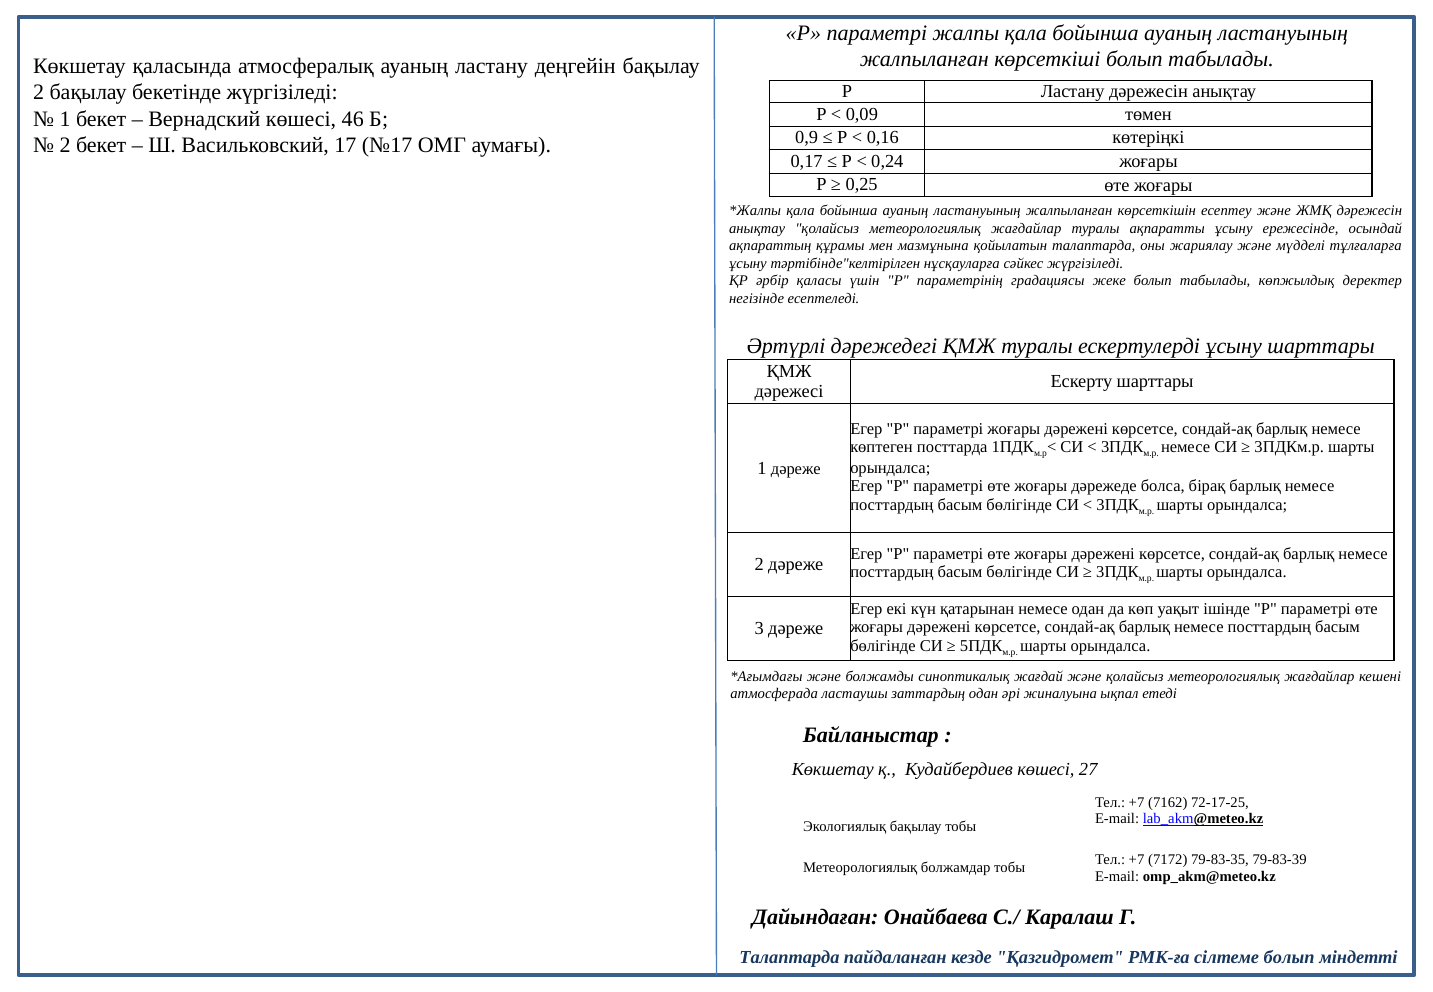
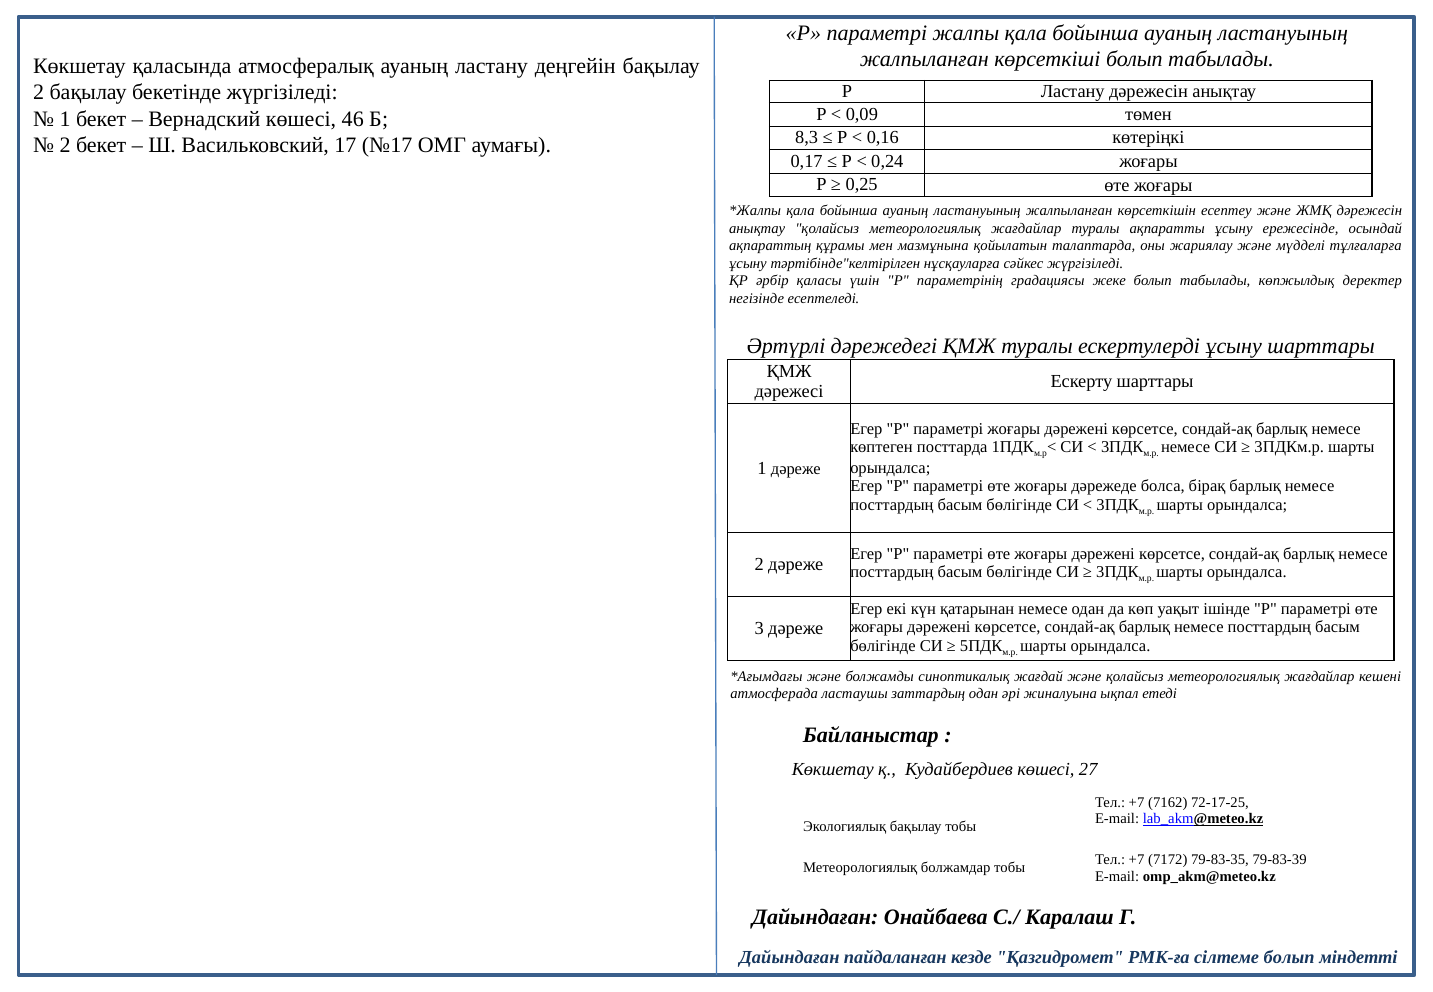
0,9: 0,9 -> 8,3 (807, 138)
Талаптарда: Талаптарда -> Дайындаған (789, 957)
